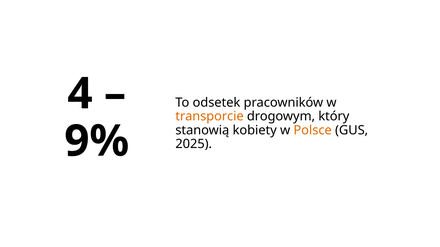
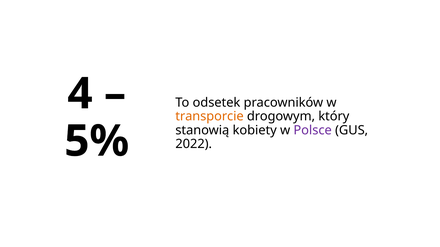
Polsce colour: orange -> purple (313, 130)
9%: 9% -> 5% (97, 142)
2025: 2025 -> 2022 (194, 144)
